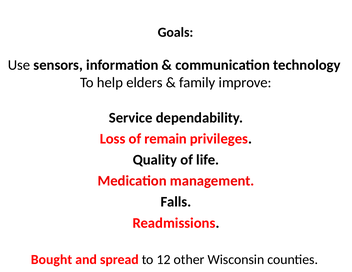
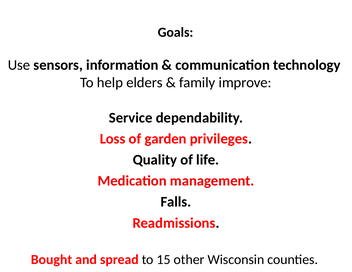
remain: remain -> garden (166, 139)
12: 12 -> 15 (164, 260)
